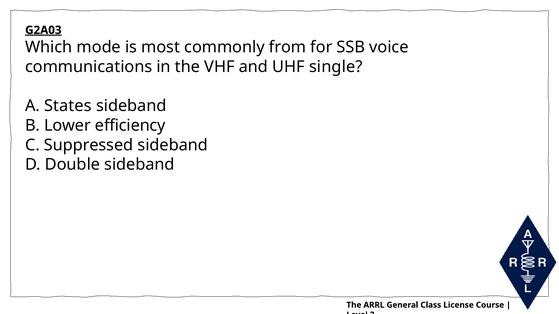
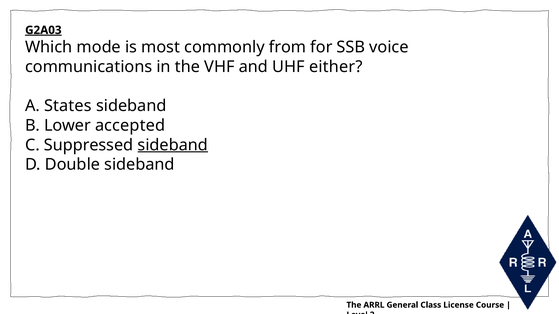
single: single -> either (336, 67)
efficiency: efficiency -> accepted (130, 126)
sideband underline: none -> present (173, 145)
